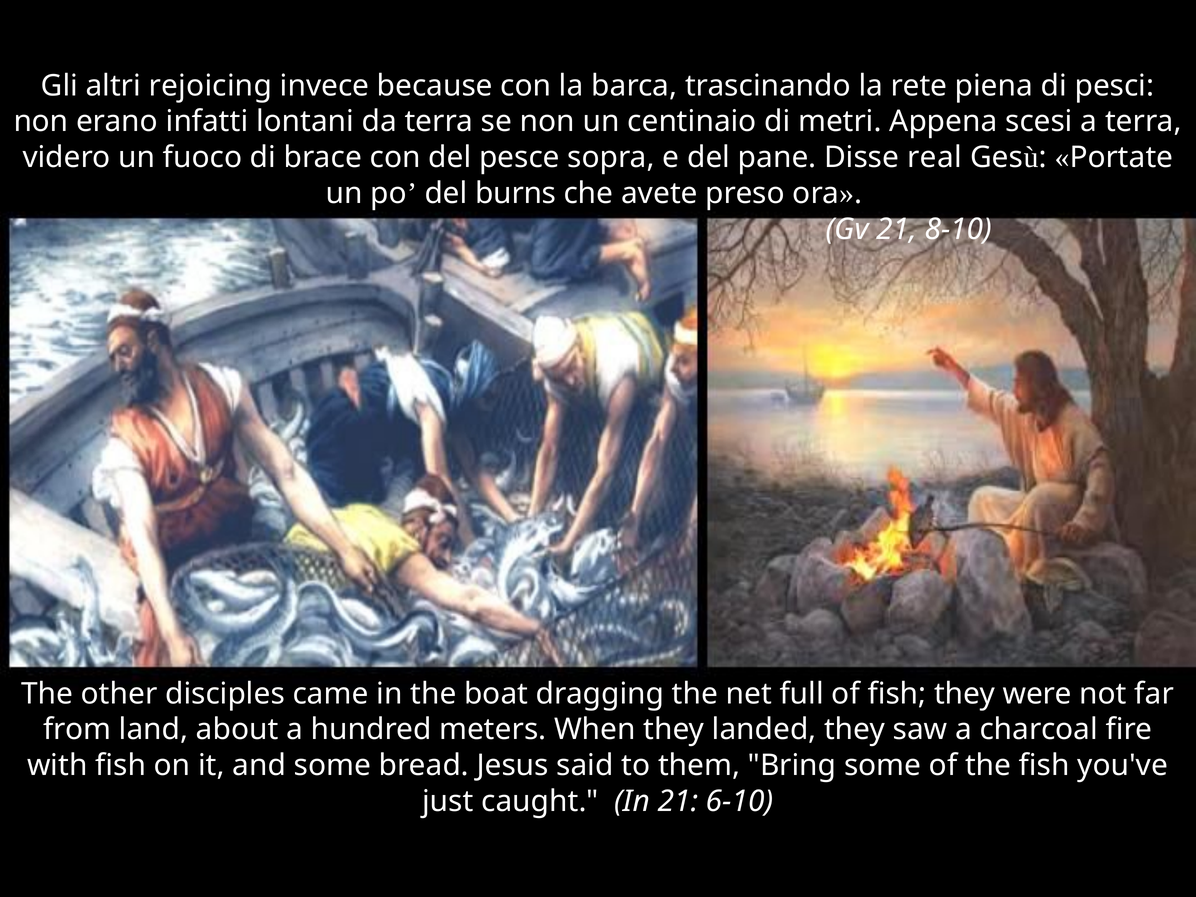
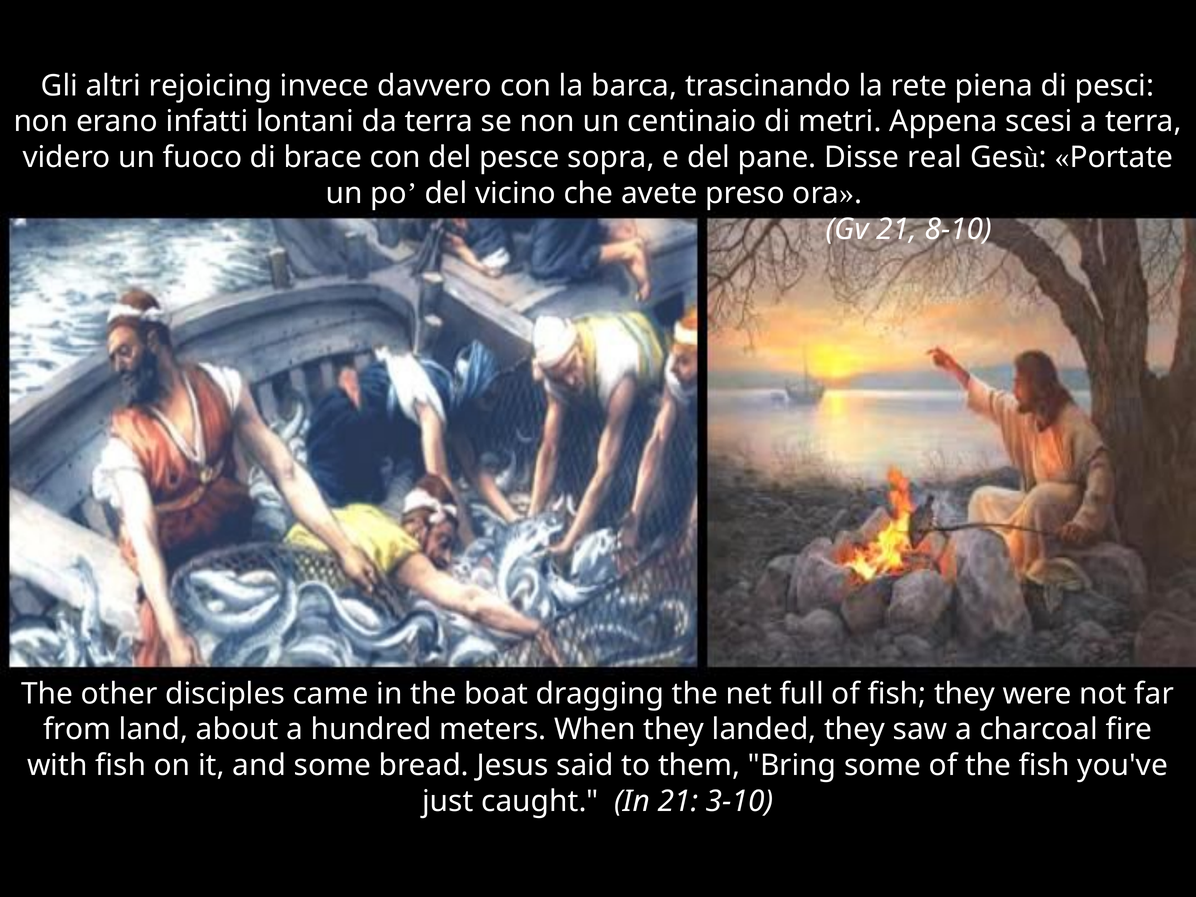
because: because -> davvero (435, 86)
burns: burns -> vicino (516, 193)
6-10: 6-10 -> 3-10 (740, 801)
